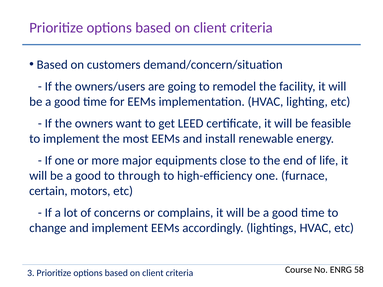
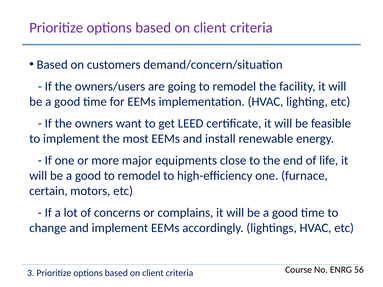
good to through: through -> remodel (139, 176)
58: 58 -> 56 (359, 270)
